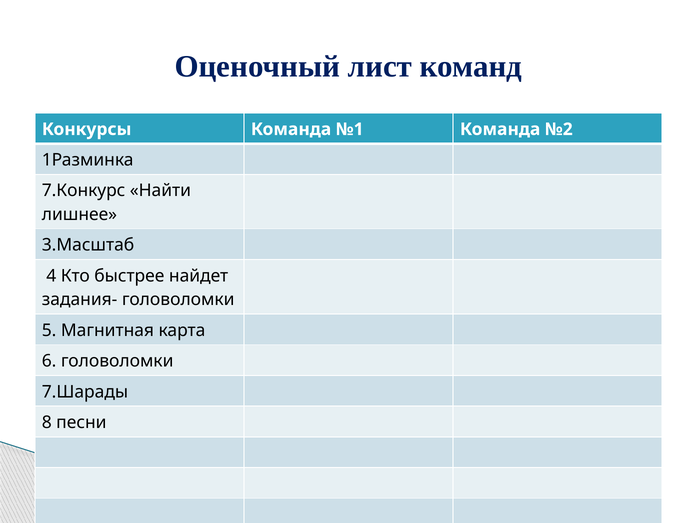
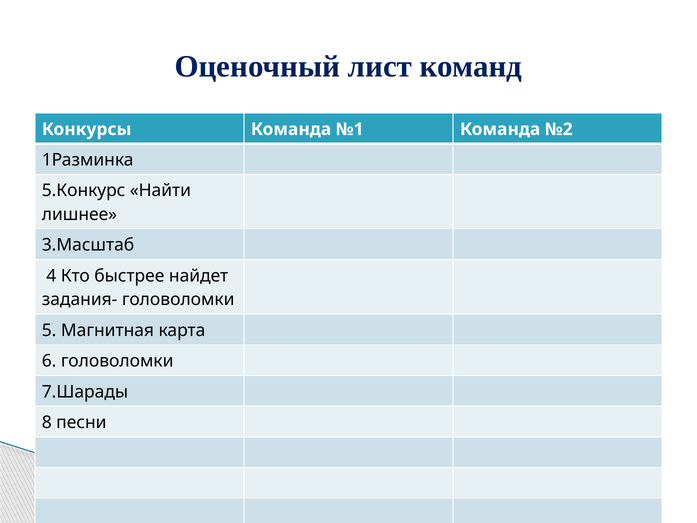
7.Конкурс: 7.Конкурс -> 5.Конкурс (84, 191)
